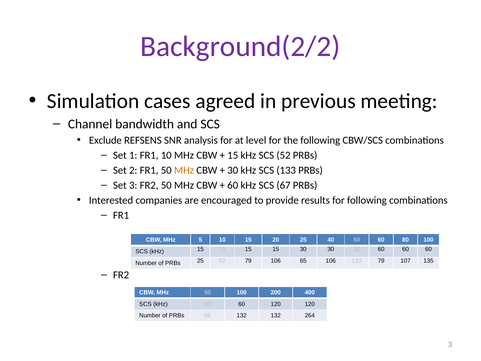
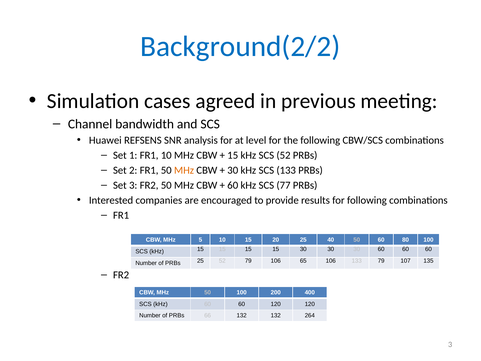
Background(2/2 colour: purple -> blue (240, 47)
Exclude: Exclude -> Huawei (105, 140)
67: 67 -> 77 (283, 185)
